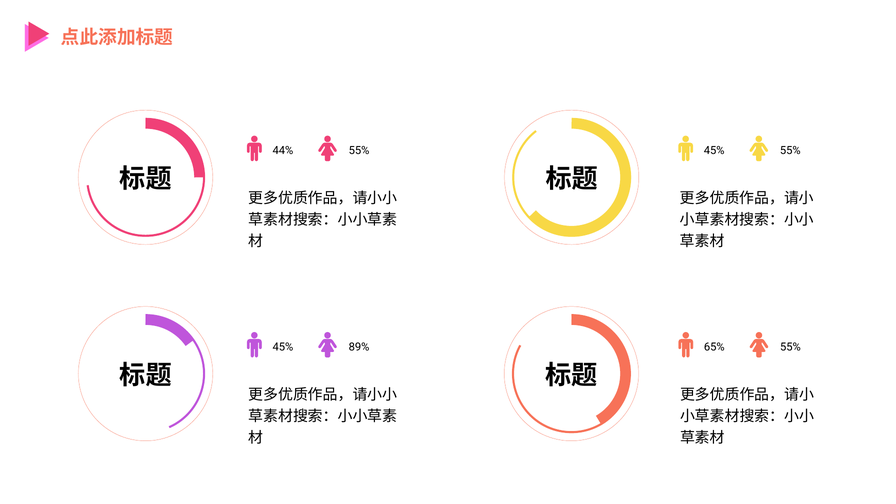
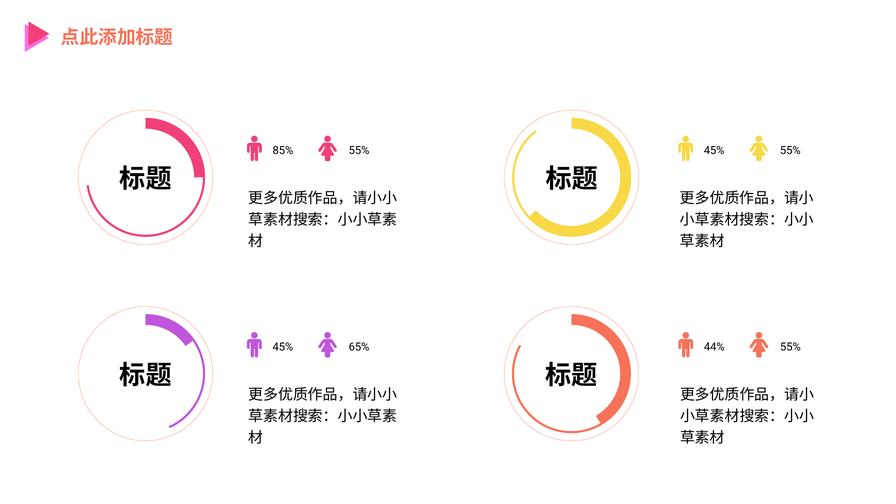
44%: 44% -> 85% (283, 151)
89%: 89% -> 65% (359, 347)
65%: 65% -> 44% (714, 347)
